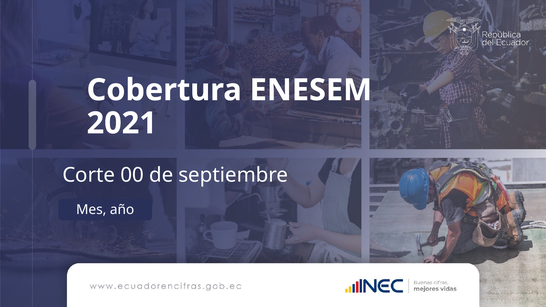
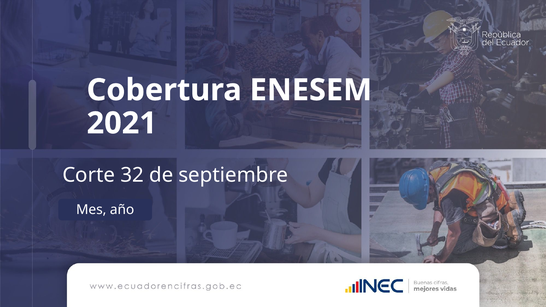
00: 00 -> 32 (132, 175)
